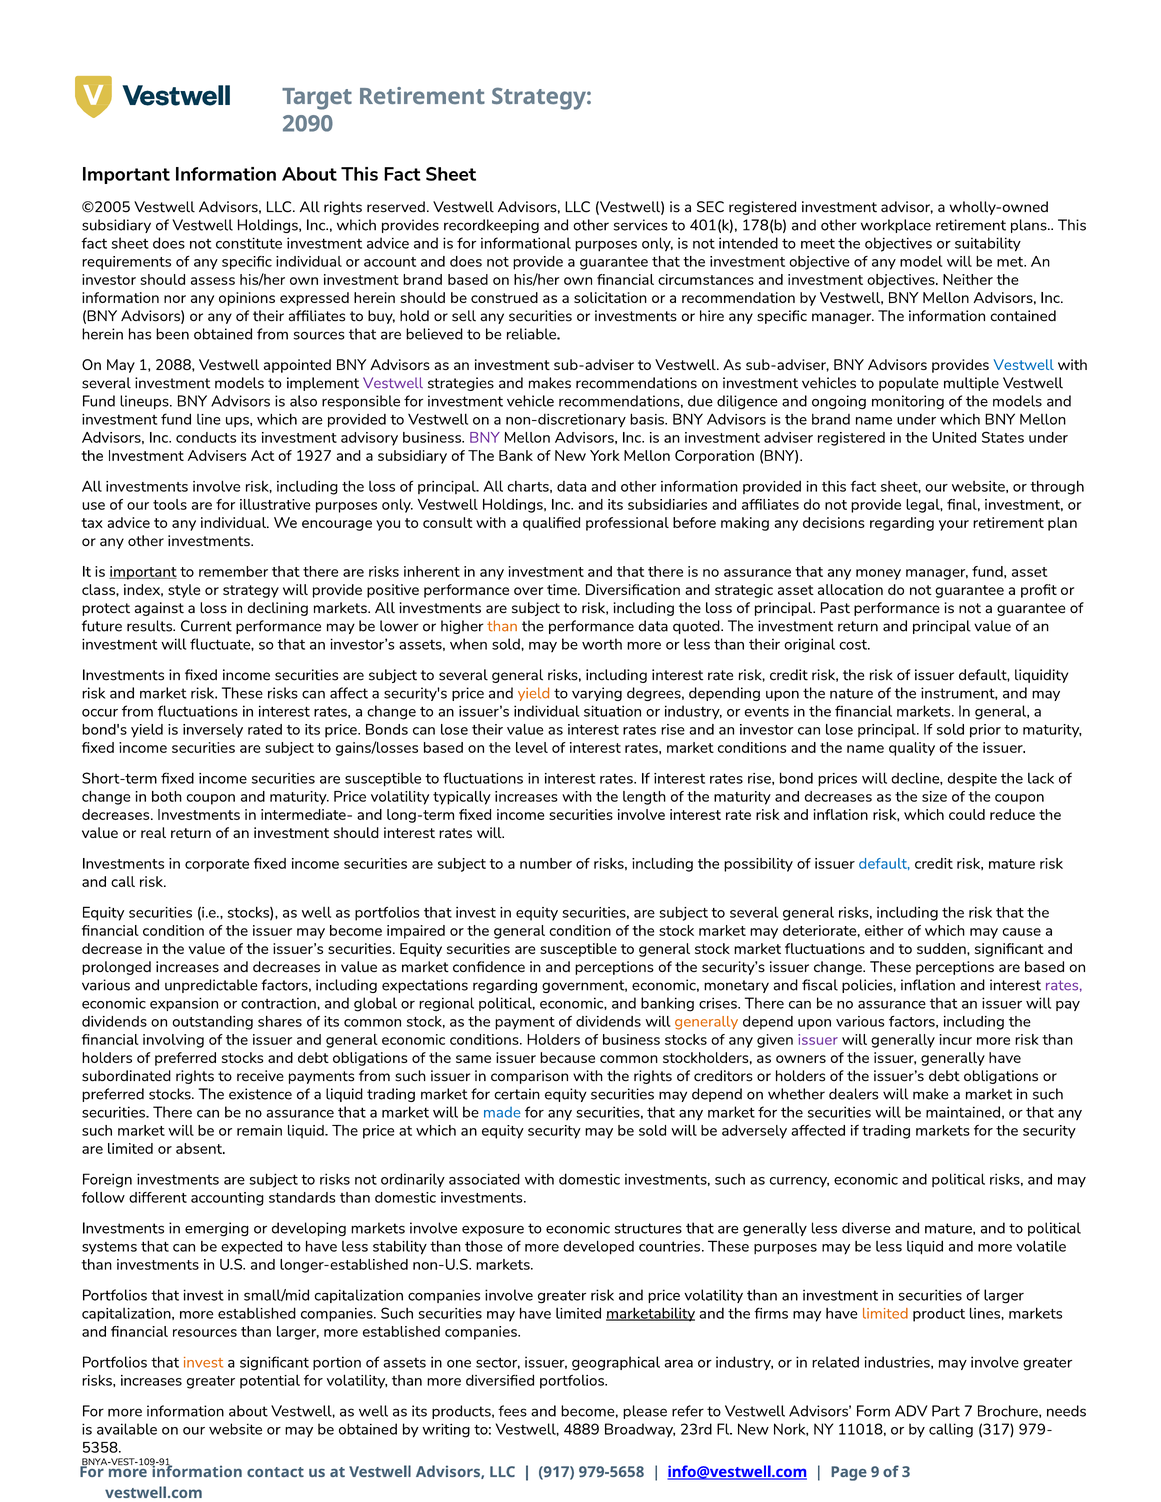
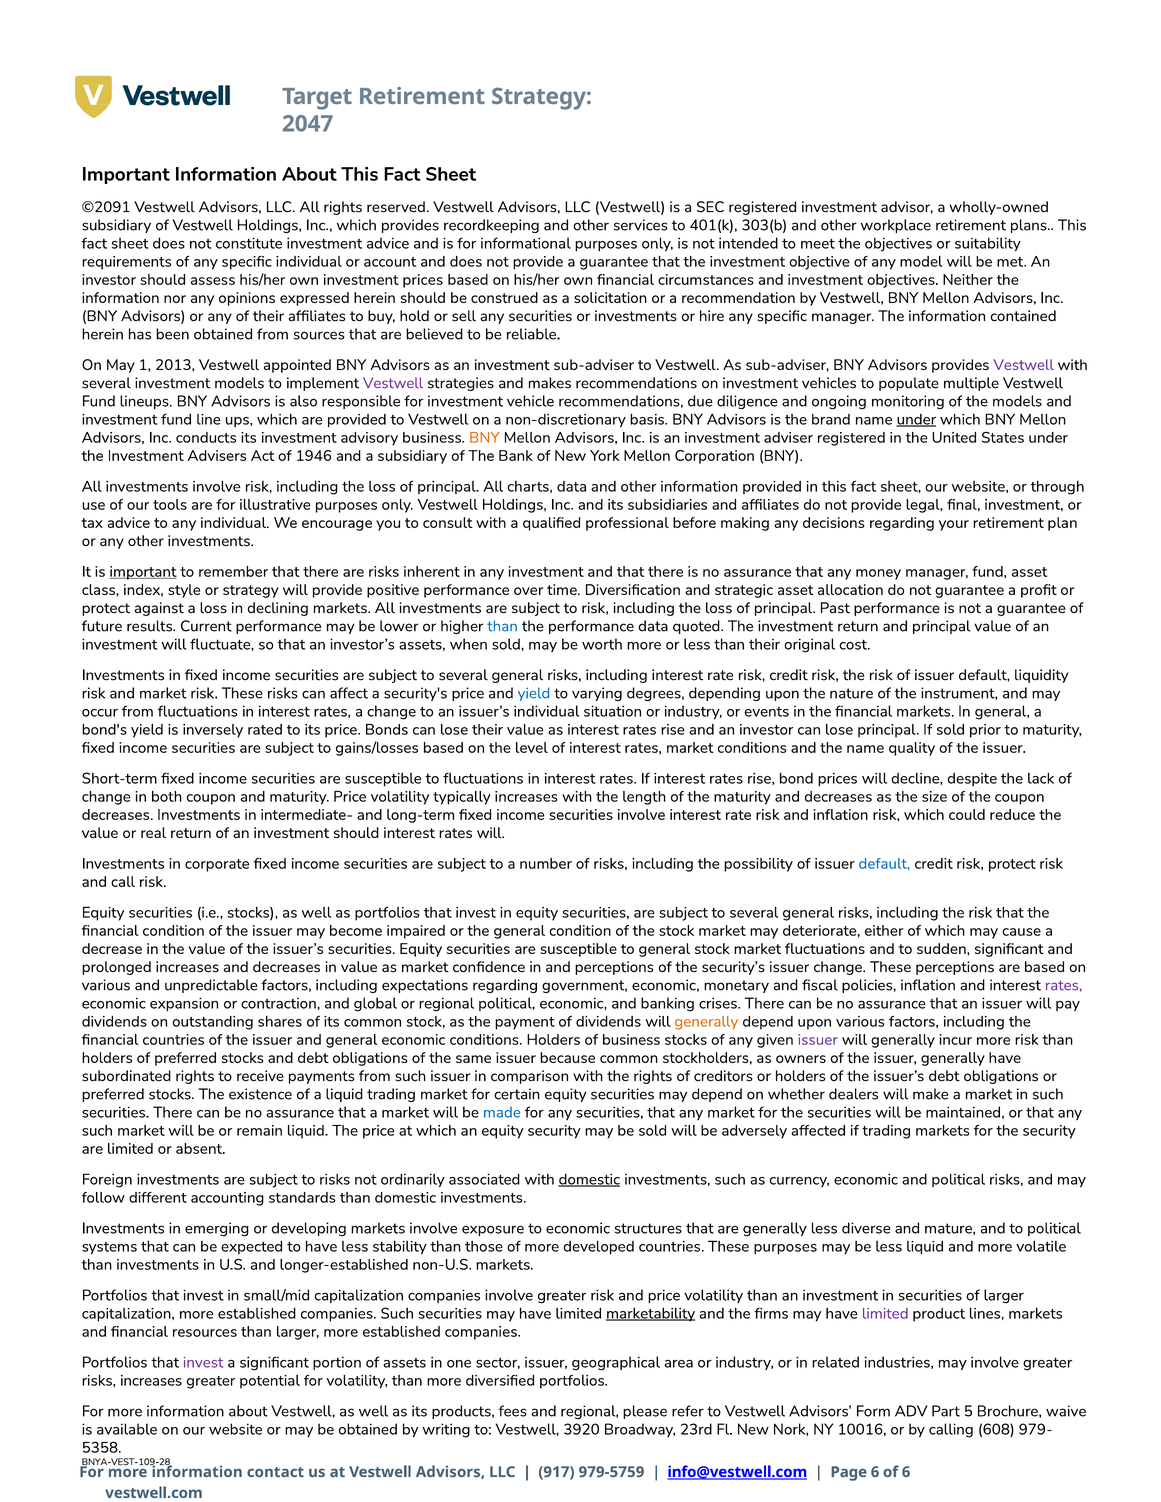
2090: 2090 -> 2047 (308, 124)
©2005: ©2005 -> ©2091 (106, 207)
178(b: 178(b -> 303(b (764, 225)
investment brand: brand -> prices (423, 280)
2088: 2088 -> 2013 (175, 365)
Vestwell colour: blue -> purple (1024, 365)
under underline: none -> present (916, 420)
BNY colour: purple -> orange (484, 438)
1927: 1927 -> 1946 (314, 456)
than colour: orange -> blue (503, 626)
yield colour: orange -> blue (534, 693)
risk mature: mature -> protect (1012, 864)
financial involving: involving -> countries (174, 1040)
domestic underline: none -> present (589, 1180)
limited colour: orange -> purple (885, 1314)
invest colour: orange -> purple (203, 1363)
and become: become -> regional (590, 1412)
7: 7 -> 5 (968, 1412)
needs: needs -> waive (1066, 1412)
4889: 4889 -> 3920 (582, 1430)
11018: 11018 -> 10016 (862, 1430)
317: 317 -> 608 (996, 1430)
BNYA-VEST-109-91: BNYA-VEST-109-91 -> BNYA-VEST-109-28 (126, 1462)
979-5658: 979-5658 -> 979-5759 (611, 1473)
Page 9: 9 -> 6 (875, 1473)
of 3: 3 -> 6 (906, 1473)
